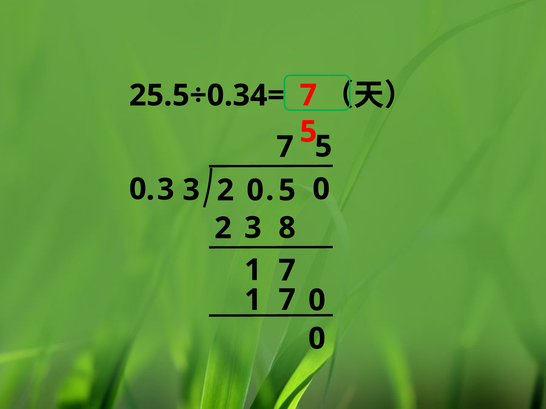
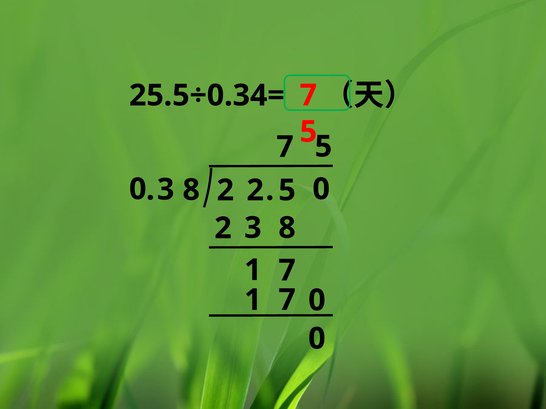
3 3: 3 -> 8 (191, 190)
2 0: 0 -> 2 (255, 191)
